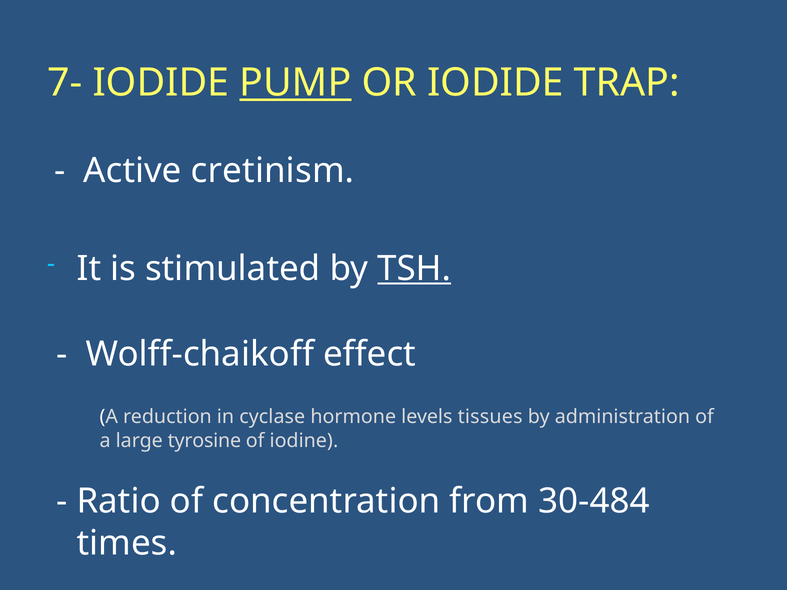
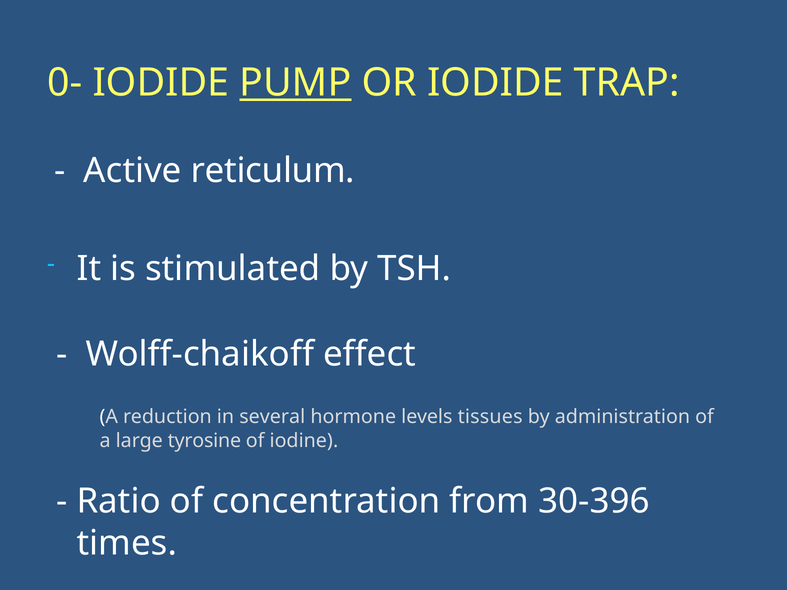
7-: 7- -> 0- (65, 83)
cretinism: cretinism -> reticulum (273, 171)
TSH underline: present -> none (414, 269)
cyclase: cyclase -> several (272, 417)
30-484: 30-484 -> 30-396 (594, 501)
